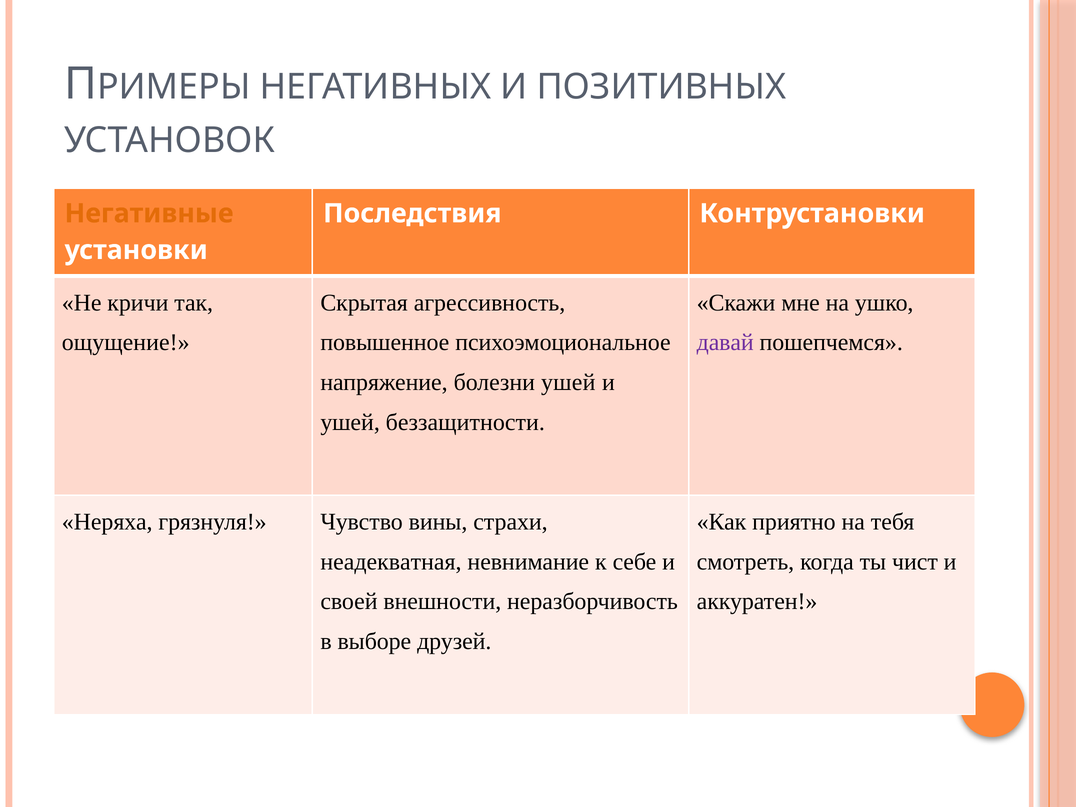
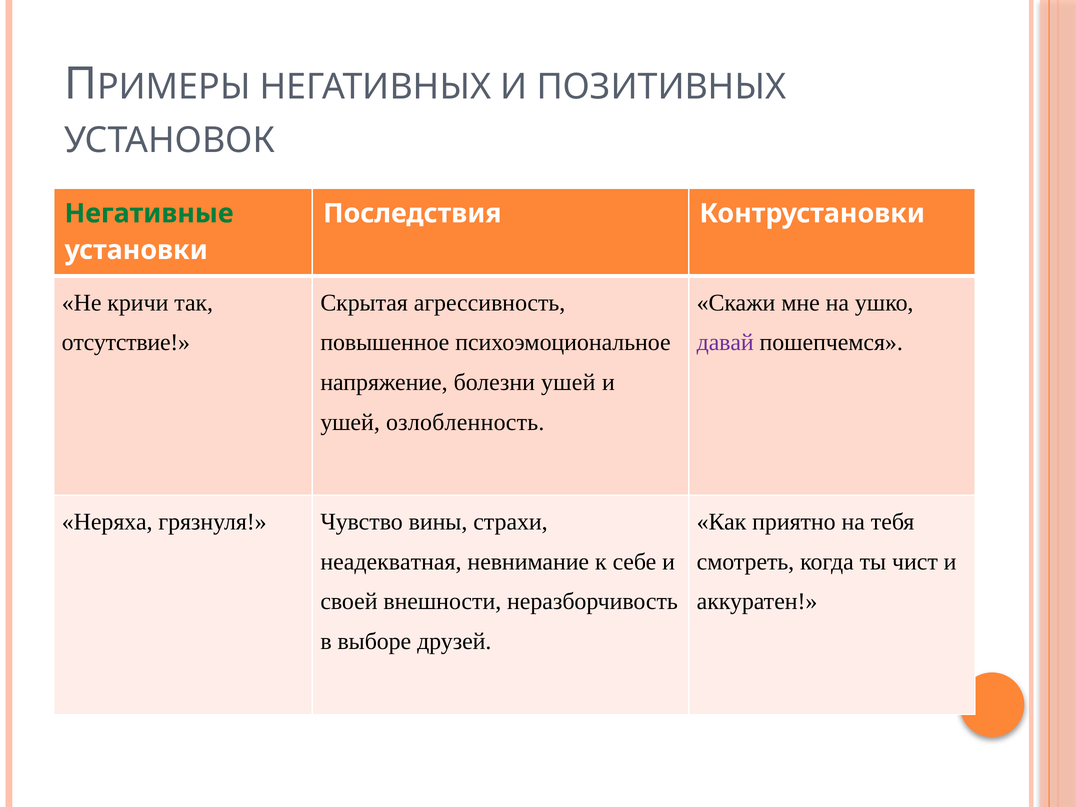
Негативные colour: orange -> green (149, 213)
ощущение: ощущение -> отсутствие (126, 343)
беззащитности: беззащитности -> озлобленность (465, 422)
